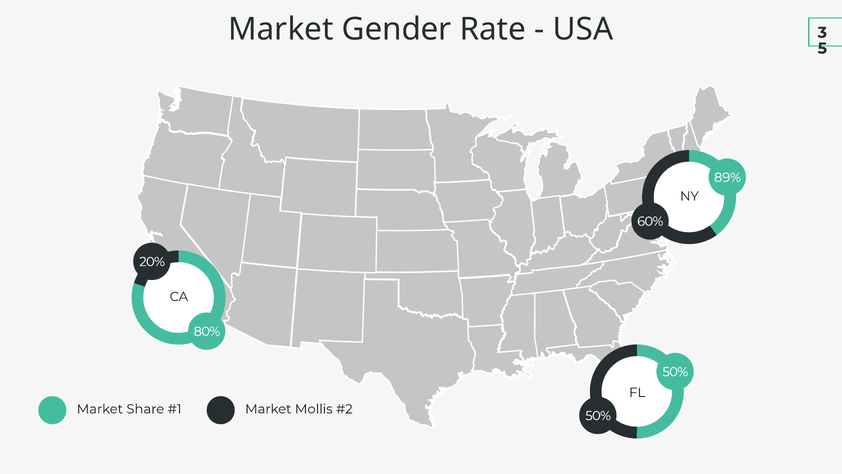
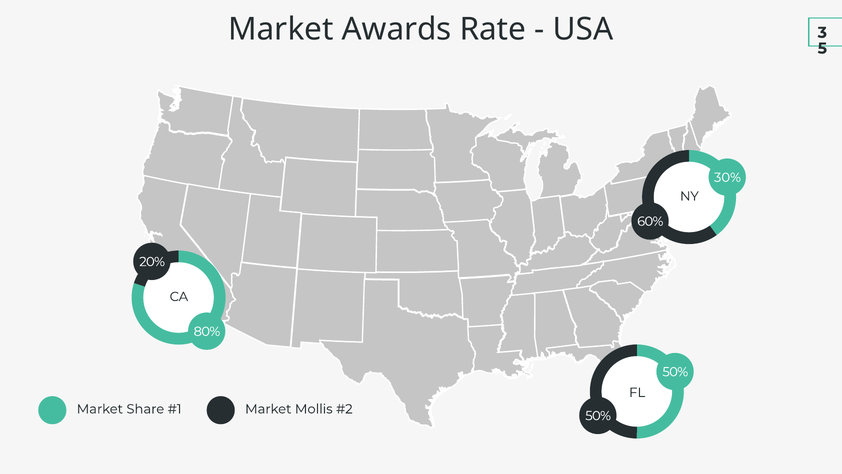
Gender: Gender -> Awards (397, 29)
89%: 89% -> 30% (727, 177)
